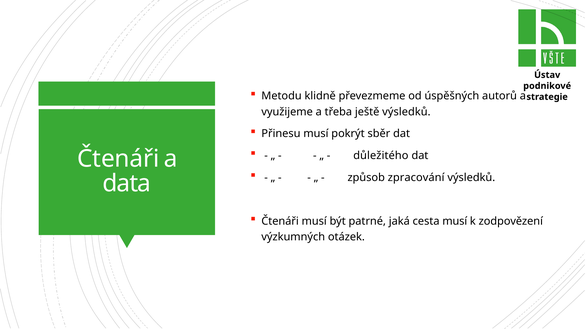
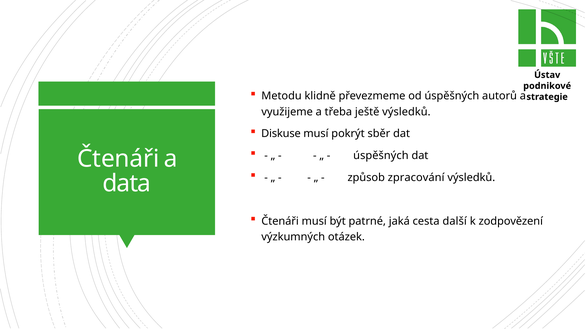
Přinesu: Přinesu -> Diskuse (281, 134)
důležitého: důležitého -> úspěšných (381, 156)
cesta musí: musí -> další (455, 222)
